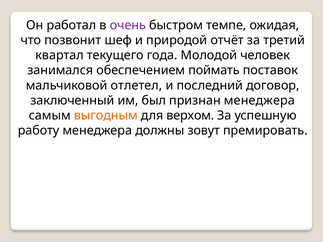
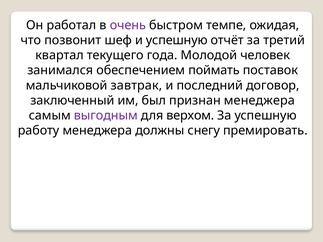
и природой: природой -> успешную (177, 40)
отлетел: отлетел -> завтрак (136, 85)
выгодным colour: orange -> purple (106, 116)
зовут: зовут -> снегу (204, 131)
